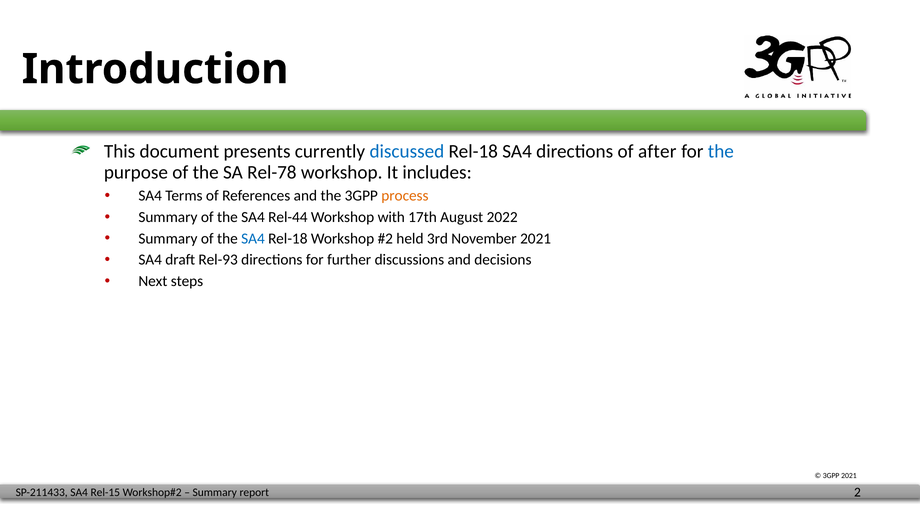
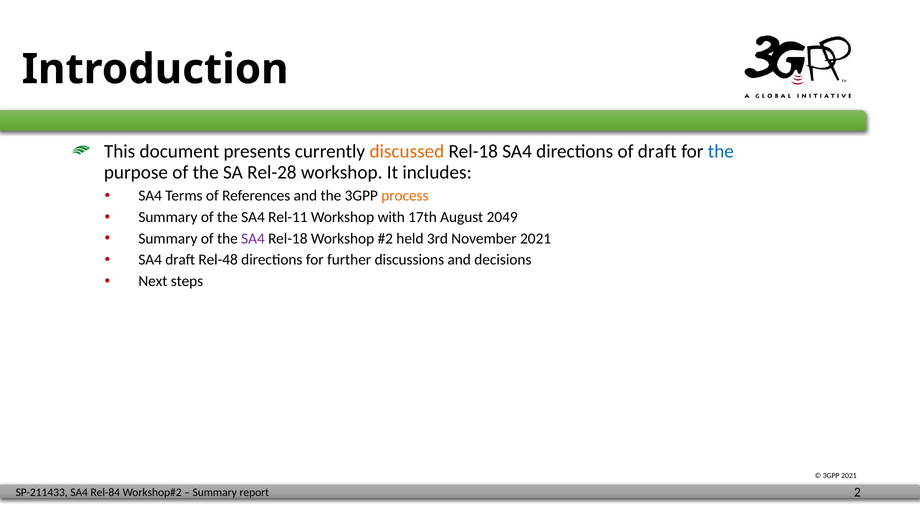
discussed colour: blue -> orange (407, 151)
of after: after -> draft (657, 151)
Rel-78: Rel-78 -> Rel-28 (272, 172)
Rel-44: Rel-44 -> Rel-11 (288, 217)
2022: 2022 -> 2049 (502, 217)
SA4 colour: blue -> purple (253, 238)
Rel-93: Rel-93 -> Rel-48 (218, 260)
Rel-15: Rel-15 -> Rel-84 (105, 492)
